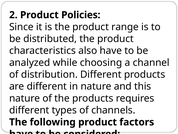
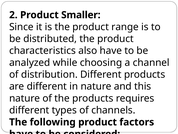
Policies: Policies -> Smaller (81, 15)
